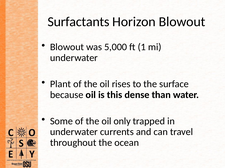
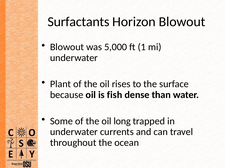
this: this -> fish (115, 95)
only: only -> long (122, 122)
